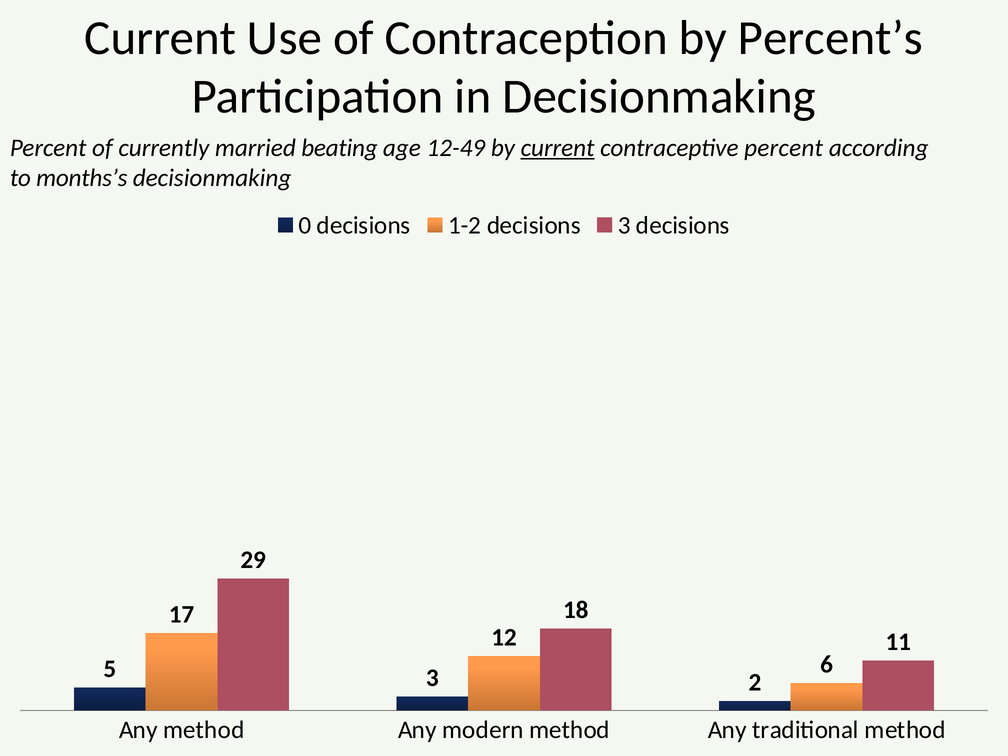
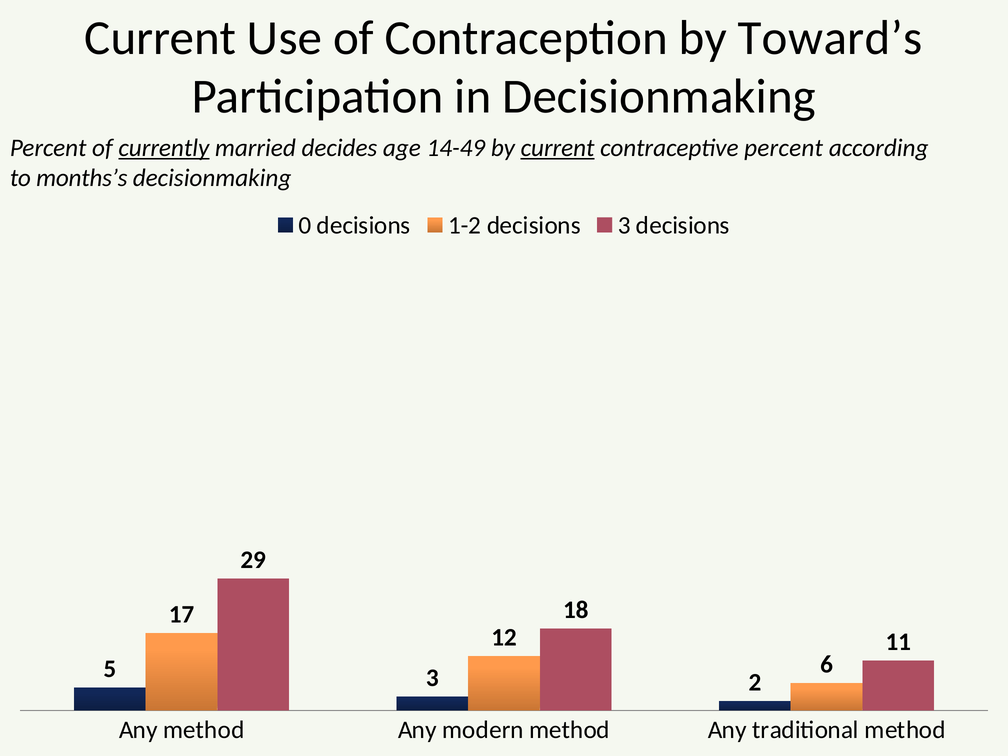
Percent’s: Percent’s -> Toward’s (830, 38)
currently underline: none -> present (164, 148)
beating: beating -> decides (339, 148)
12-49: 12-49 -> 14-49 (456, 148)
